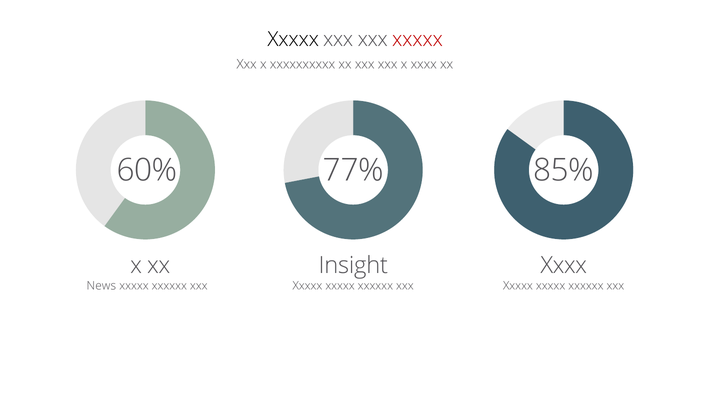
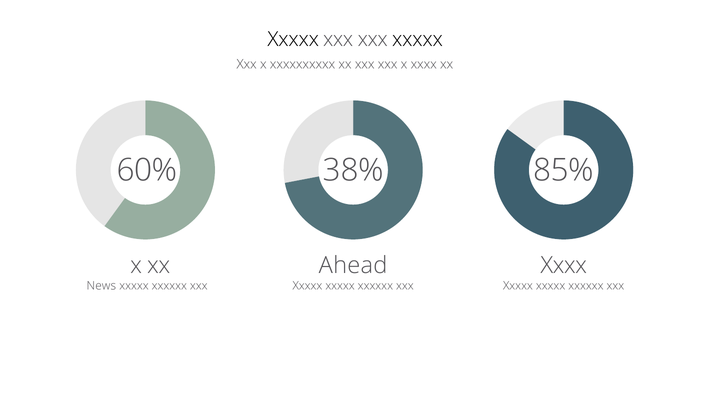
xxxxx colour: red -> black (417, 40)
77%: 77% -> 38% (353, 171)
Insight: Insight -> Ahead (353, 265)
